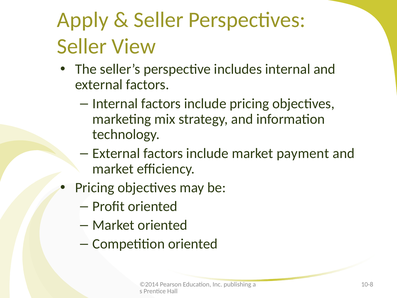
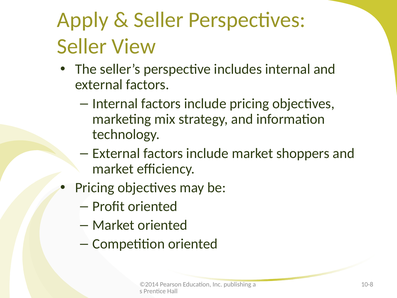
payment: payment -> shoppers (303, 153)
